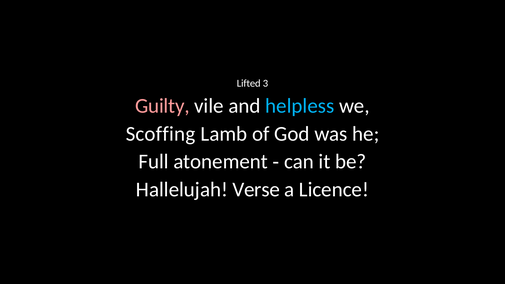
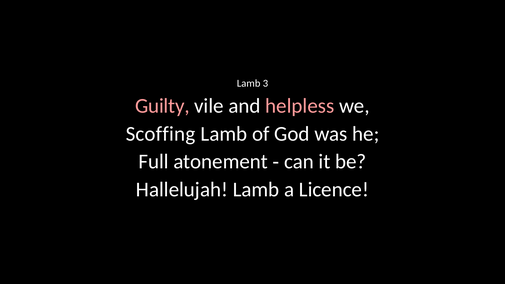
Lifted: Lifted -> Lamb (249, 84)
helpless colour: light blue -> pink (300, 106)
Hallelujah Verse: Verse -> Lamb (256, 190)
